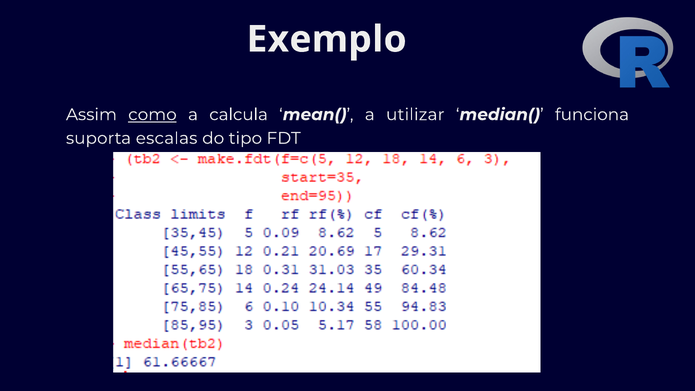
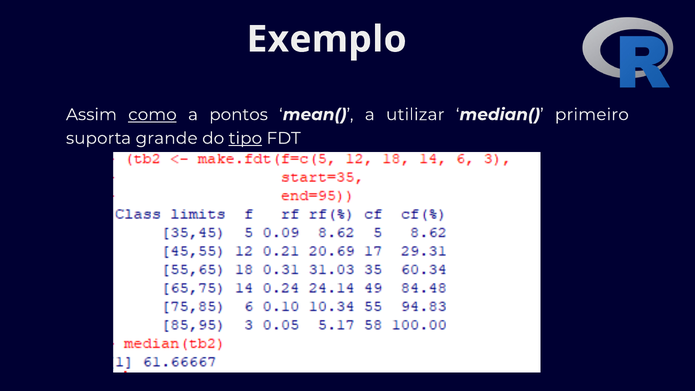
calcula: calcula -> pontos (239, 115)
funciona: funciona -> primeiro (592, 115)
escalas: escalas -> grande (167, 138)
tipo underline: none -> present (245, 138)
